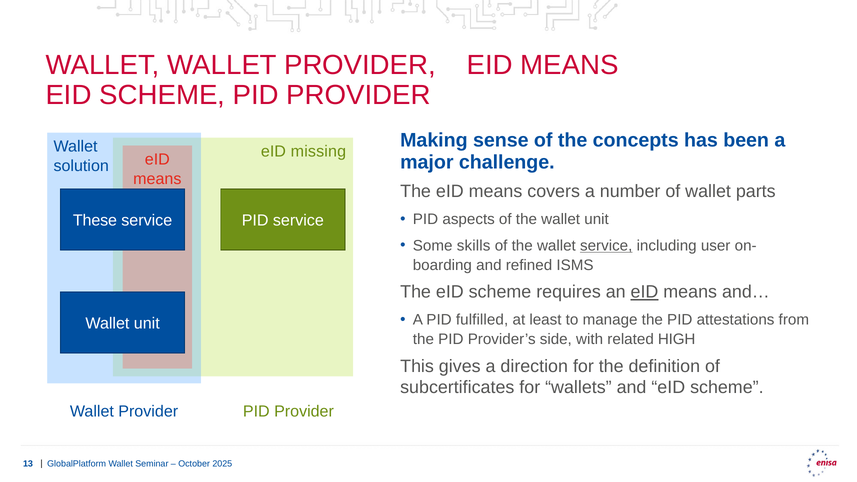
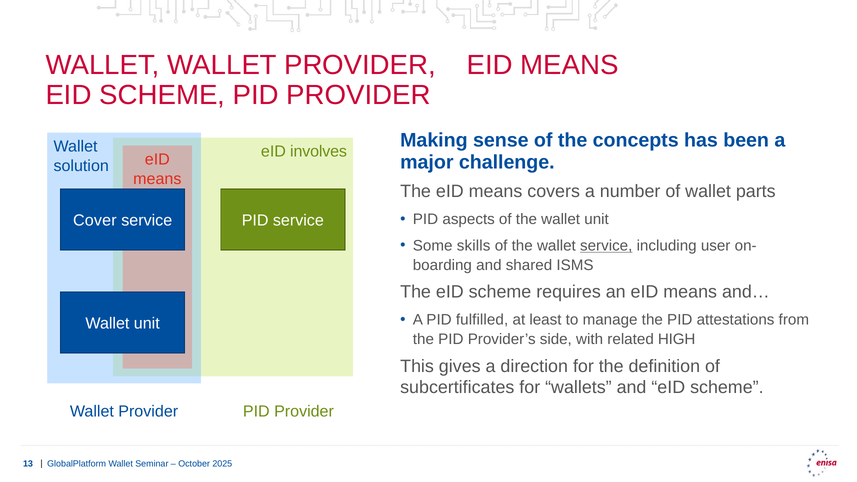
missing: missing -> involves (319, 152)
These: These -> Cover (95, 221)
refined: refined -> shared (529, 265)
eID underline: present -> none (644, 292)
